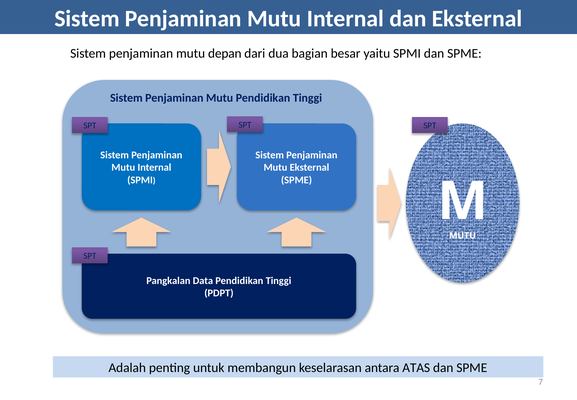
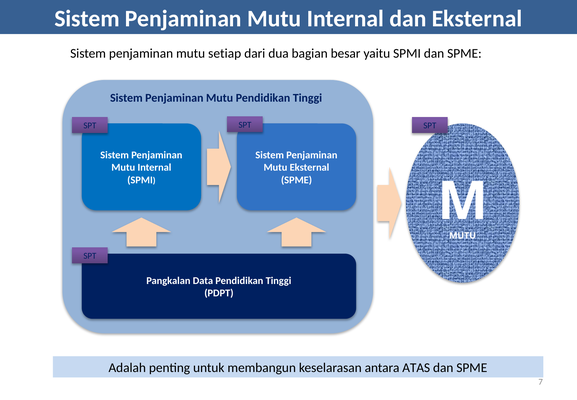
depan: depan -> setiap (225, 53)
